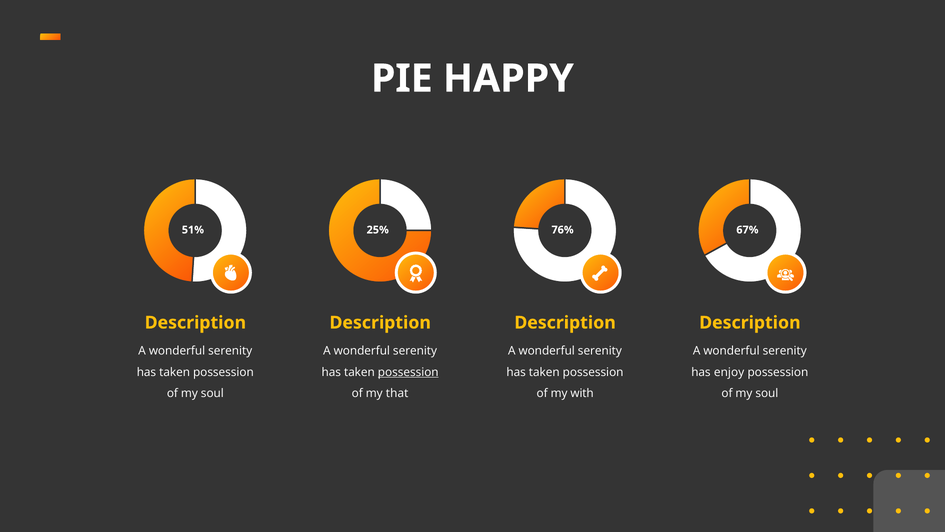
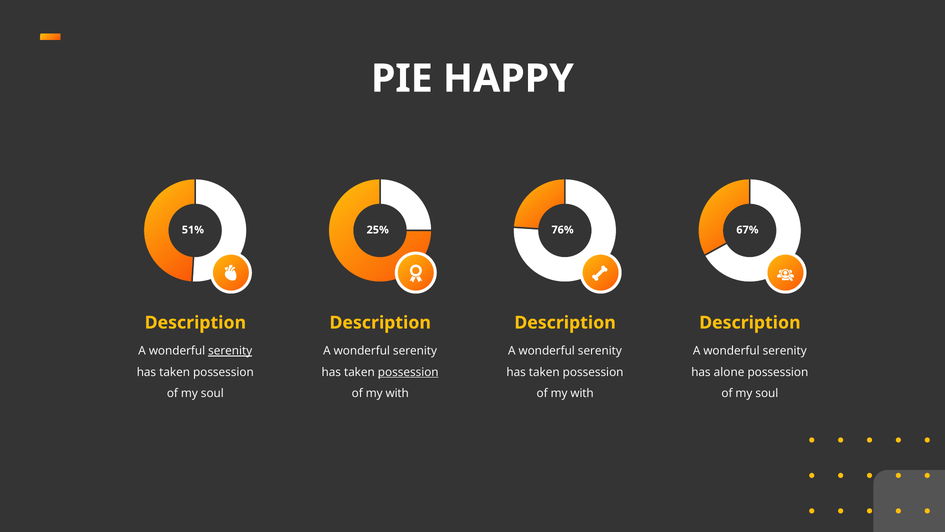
serenity underline: none -> present (230, 351)
enjoy: enjoy -> alone (729, 372)
that: that -> with (397, 393)
